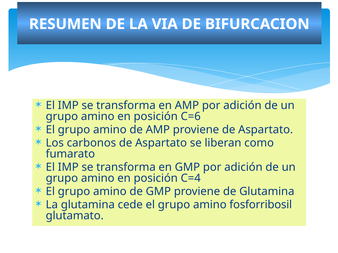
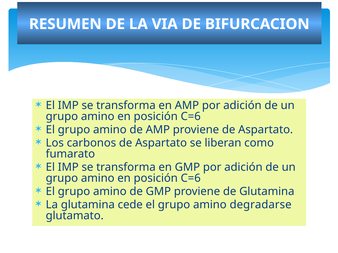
C=4: C=4 -> C=6 (191, 178)
fosforribosil: fosforribosil -> degradarse (261, 205)
